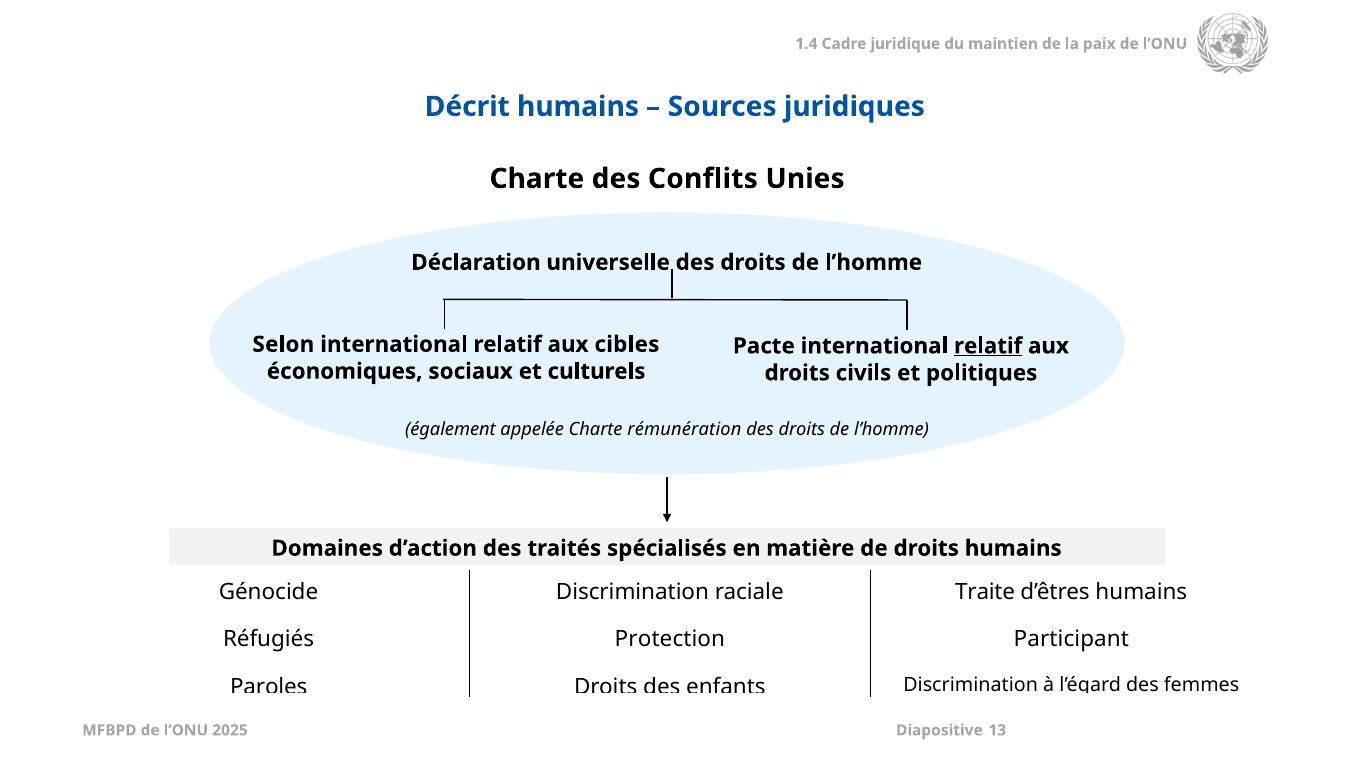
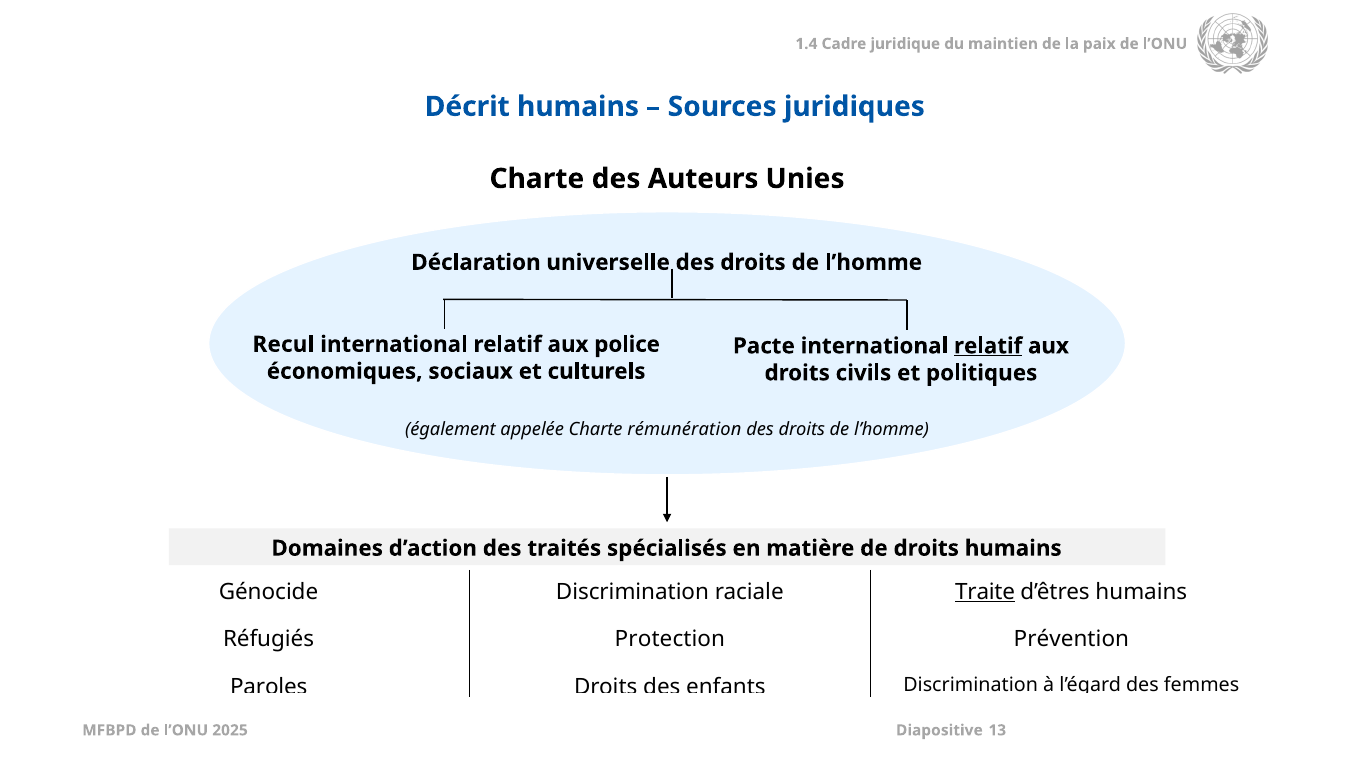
Conflits: Conflits -> Auteurs (703, 179)
Selon: Selon -> Recul (283, 345)
cibles: cibles -> police (627, 345)
Traite underline: none -> present (985, 592)
Participant: Participant -> Prévention (1071, 640)
